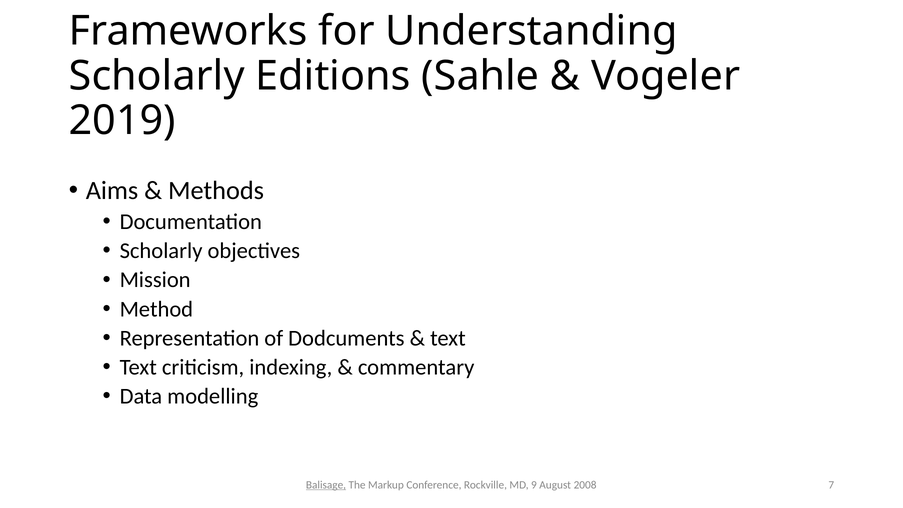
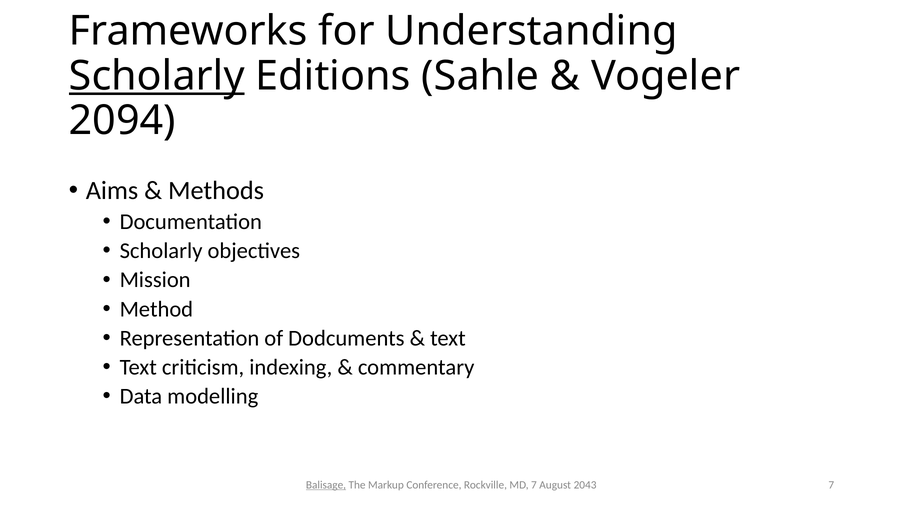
Scholarly underline: none -> present (157, 76)
2019: 2019 -> 2094 (122, 121)
MD 9: 9 -> 7 (534, 485)
2008: 2008 -> 2043 (585, 485)
